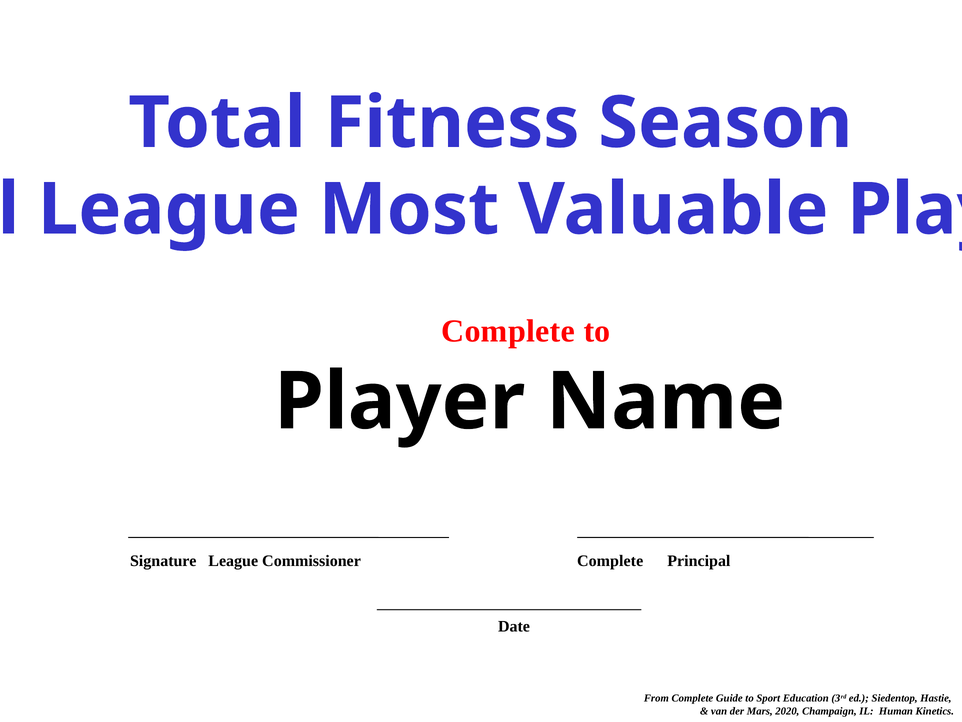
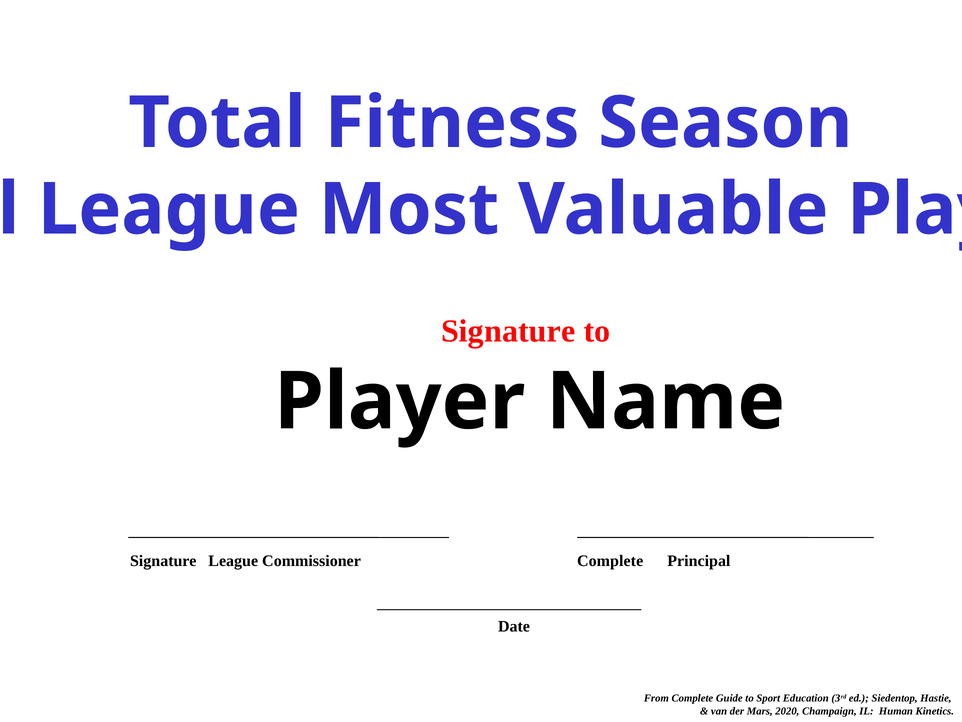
Complete: Complete -> Signature (508, 331)
